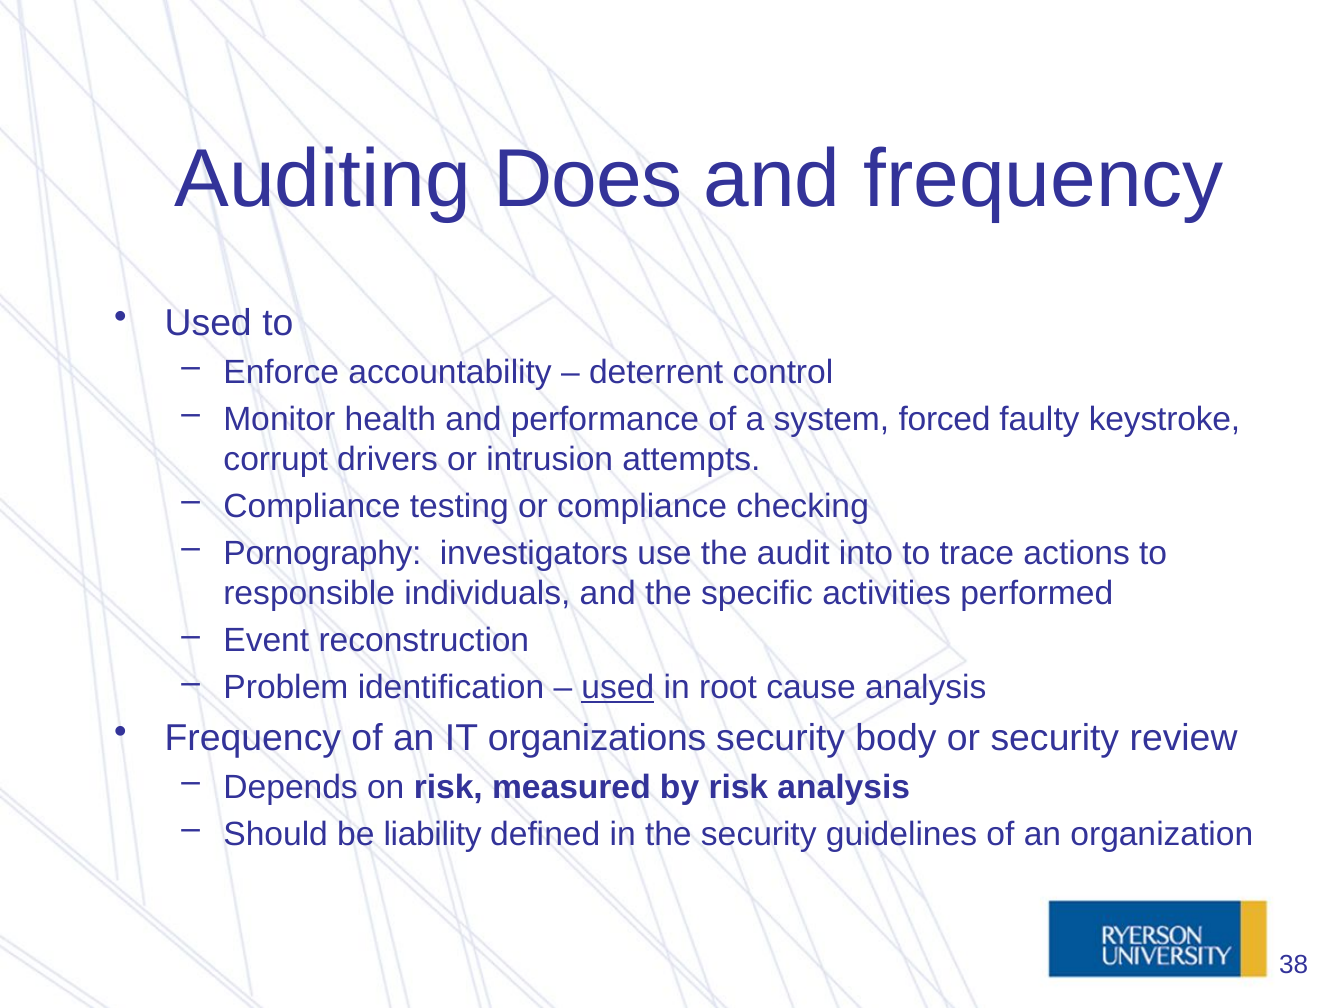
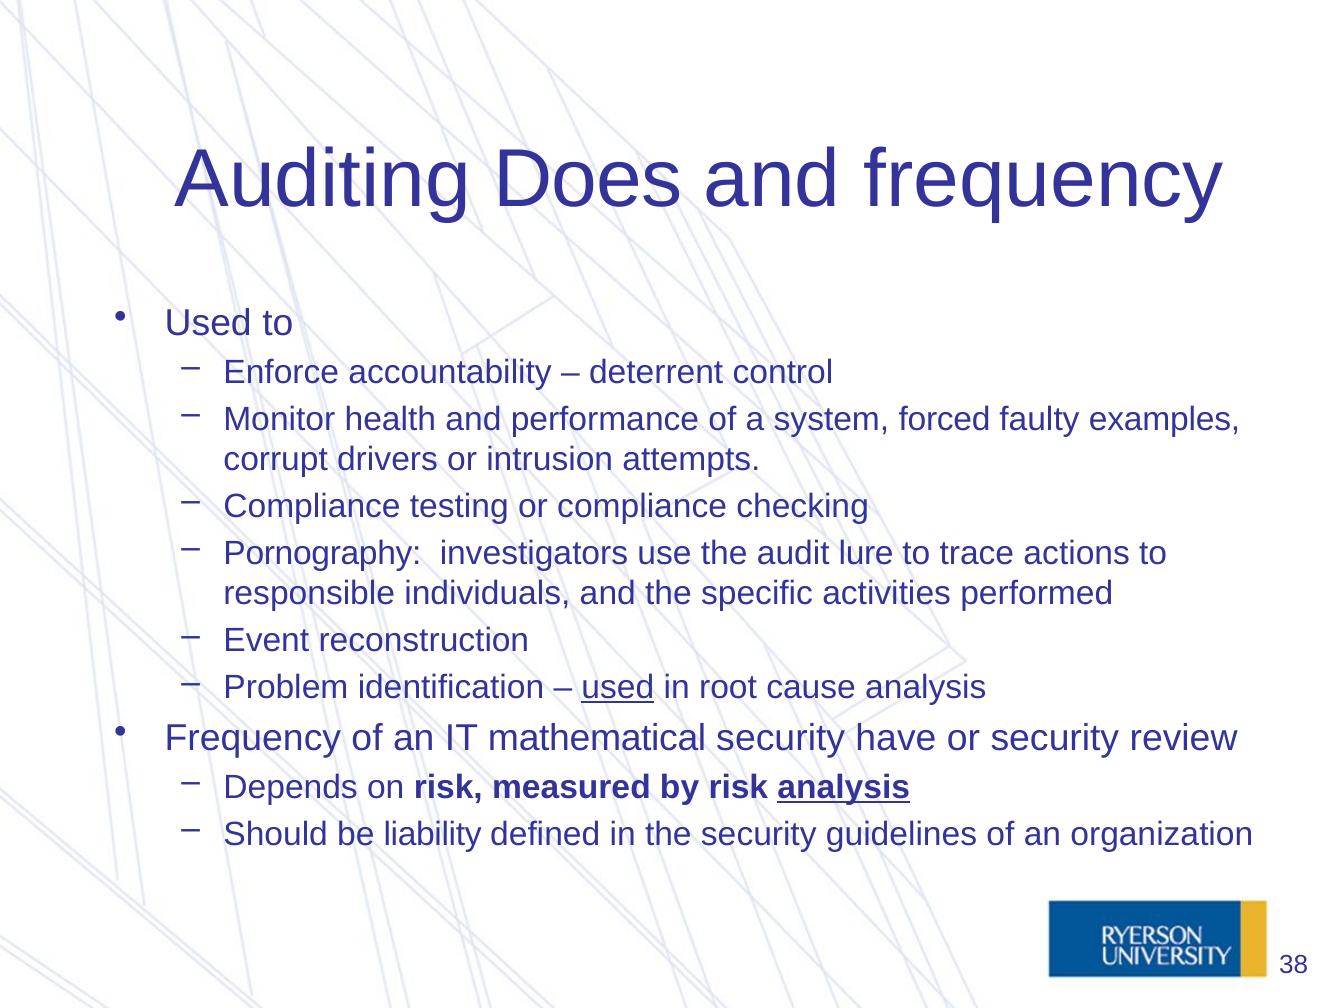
keystroke: keystroke -> examples (1165, 419)
into: into -> lure (866, 553)
organizations: organizations -> mathematical (597, 738)
body: body -> have (896, 738)
analysis underline: none -> present (844, 787)
